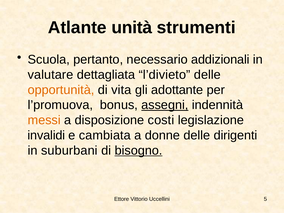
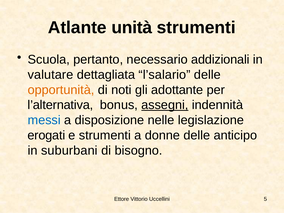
l’divieto: l’divieto -> l’salario (165, 75)
vita: vita -> noti (121, 90)
l’promuova: l’promuova -> l’alternativa (60, 105)
messi colour: orange -> blue (44, 120)
costi: costi -> nelle (161, 120)
invalidi: invalidi -> erogati (46, 135)
e cambiata: cambiata -> strumenti (105, 135)
dirigenti: dirigenti -> anticipo (235, 135)
bisogno underline: present -> none (139, 150)
